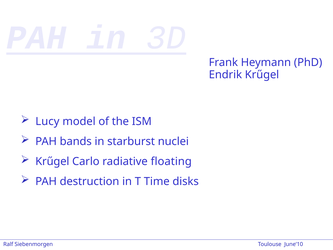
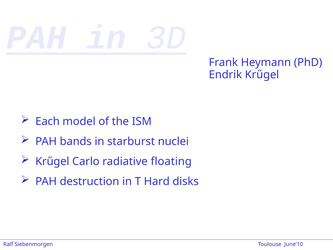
Lucy: Lucy -> Each (48, 121)
Time: Time -> Hard (157, 181)
